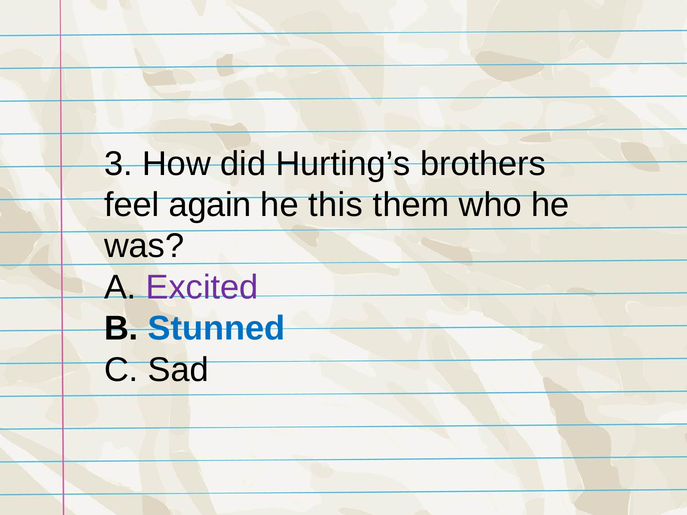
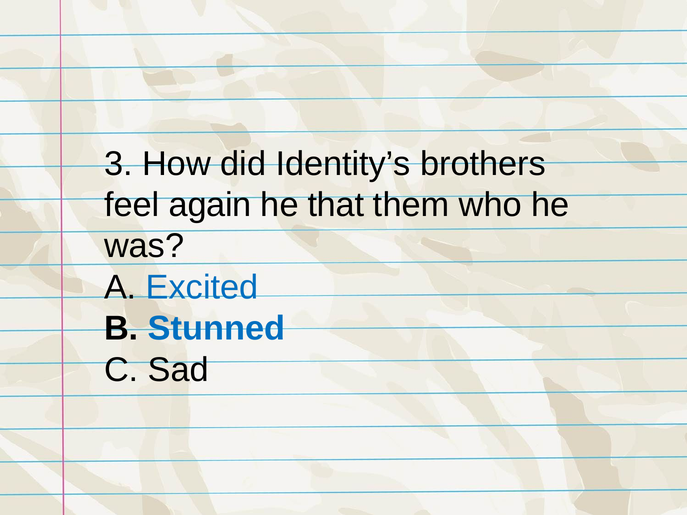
Hurting’s: Hurting’s -> Identity’s (343, 164)
this: this -> that (336, 205)
Excited colour: purple -> blue (202, 287)
